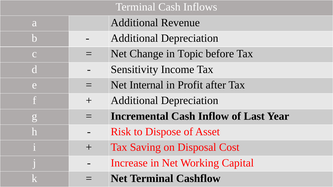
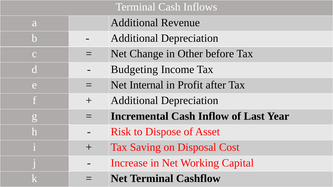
Topic: Topic -> Other (190, 54)
Sensitivity: Sensitivity -> Budgeting (134, 70)
